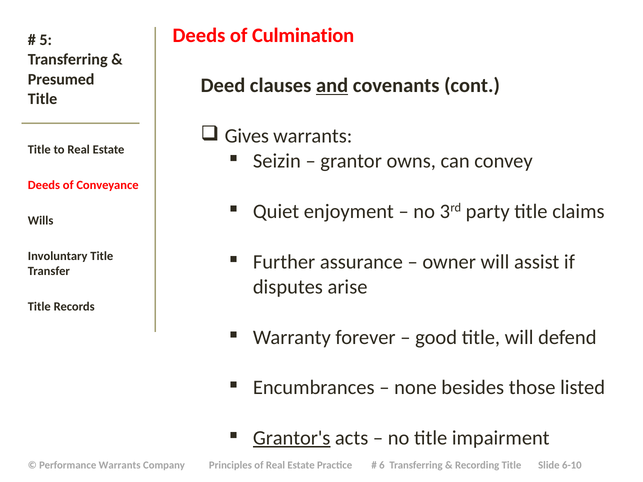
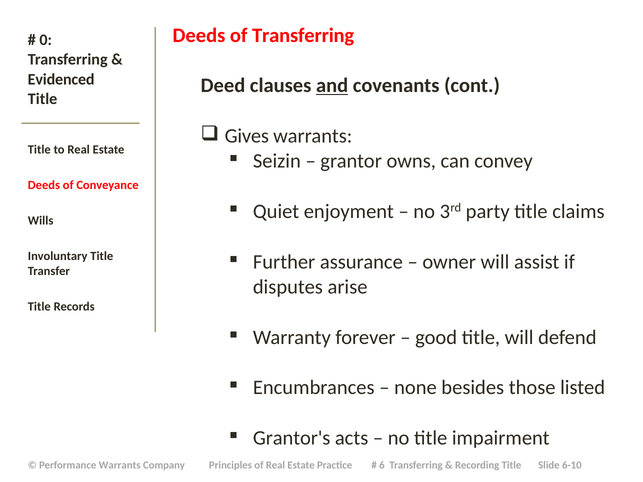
of Culmination: Culmination -> Transferring (303, 35)
5: 5 -> 0 (46, 40)
Presumed: Presumed -> Evidenced (61, 79)
Grantor's underline: present -> none (292, 438)
